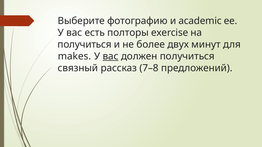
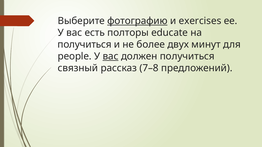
фотографию underline: none -> present (137, 21)
academic: academic -> exercises (200, 21)
exercise: exercise -> educate (170, 33)
makes: makes -> people (75, 56)
